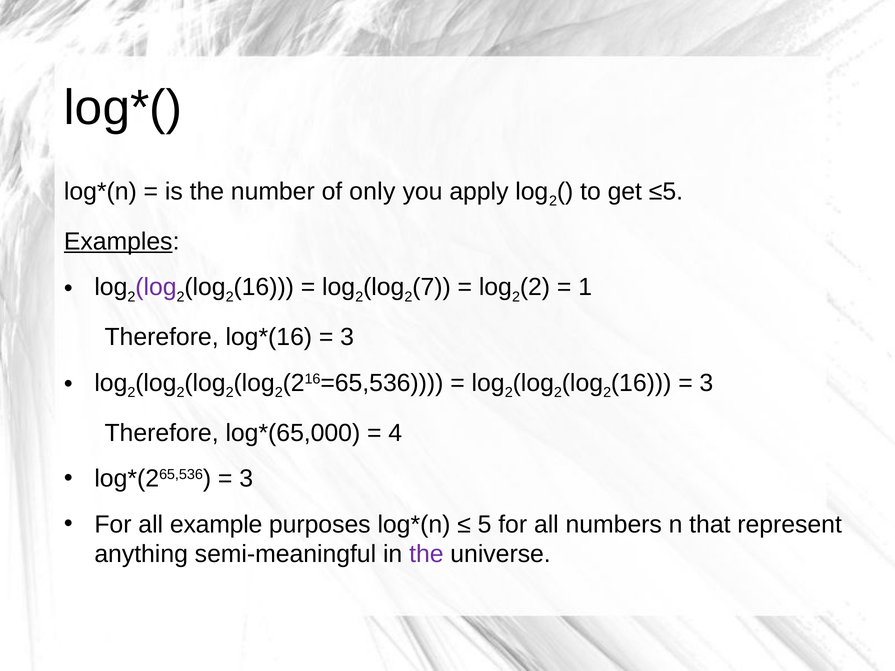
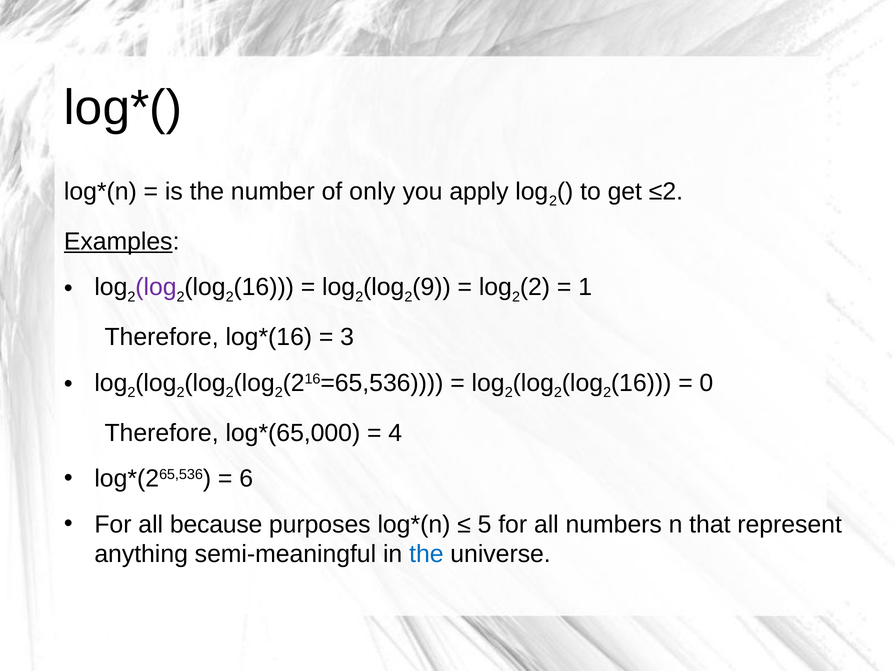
≤5: ≤5 -> ≤2 (666, 192)
7: 7 -> 9 (432, 287)
3: 3 -> 0 (706, 383)
3: 3 -> 6 (246, 479)
example: example -> because (216, 525)
the colour: purple -> blue (426, 554)
